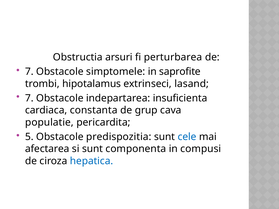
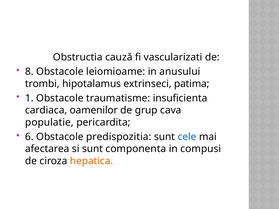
arsuri: arsuri -> cauză (119, 57)
perturbarea: perturbarea -> vascularizati (173, 57)
7: 7 -> 8 (29, 72)
simptomele: simptomele -> leiomioame (116, 72)
saprofite: saprofite -> anusului (180, 72)
lasand: lasand -> patima (192, 84)
7: 7 -> 1 (29, 98)
indepartarea: indepartarea -> traumatisme (118, 98)
constanta: constanta -> oamenilor (94, 110)
5: 5 -> 6 (29, 137)
hepatica colour: blue -> orange (92, 161)
